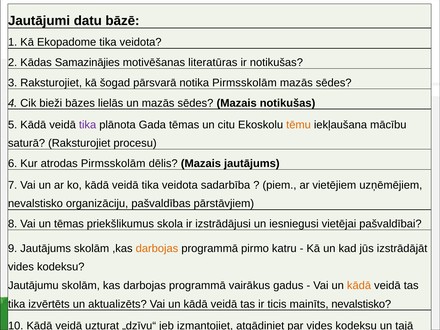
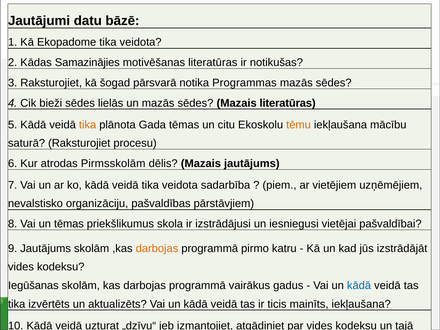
notika Pirmsskolām: Pirmsskolām -> Programmas (244, 83)
bieži bāzes: bāzes -> sēdes (80, 103)
Mazais notikušas: notikušas -> literatūras (288, 103)
tika colour: purple -> orange (88, 125)
Jautājumu: Jautājumu -> Iegūšanas (33, 285)
kādā colour: orange -> blue (359, 285)
mainīts nevalstisko: nevalstisko -> iekļaušana (361, 304)
